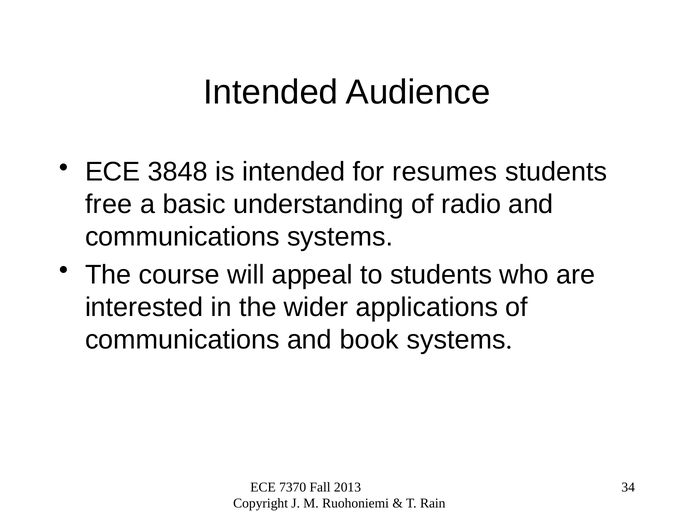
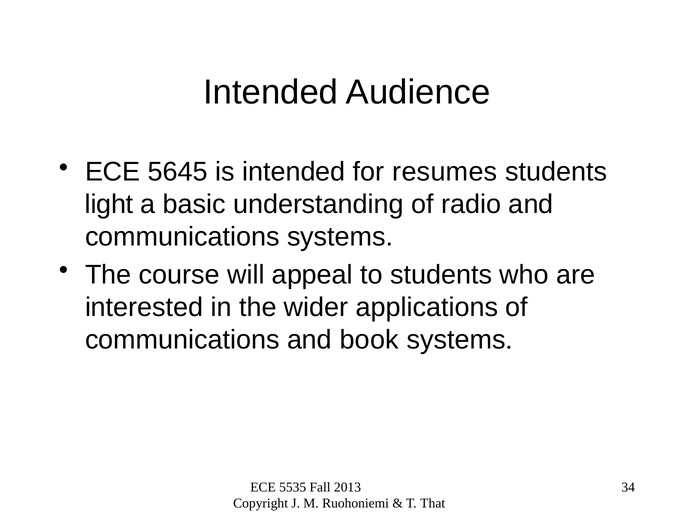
3848: 3848 -> 5645 (178, 172)
free: free -> light (109, 204)
7370: 7370 -> 5535 (293, 487)
Rain: Rain -> That (433, 503)
